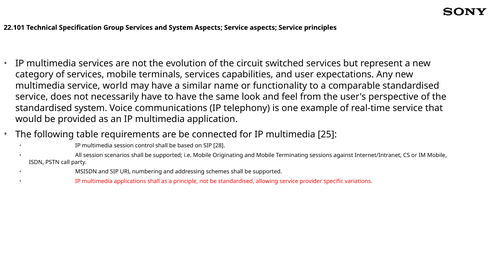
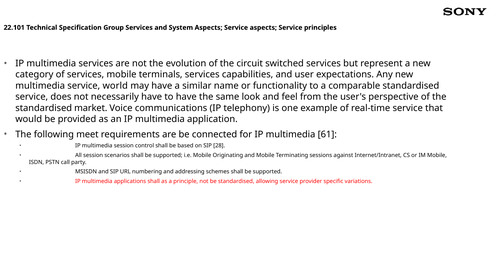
standardised system: system -> market (91, 108)
table: table -> meet (87, 134)
25: 25 -> 61 (327, 134)
